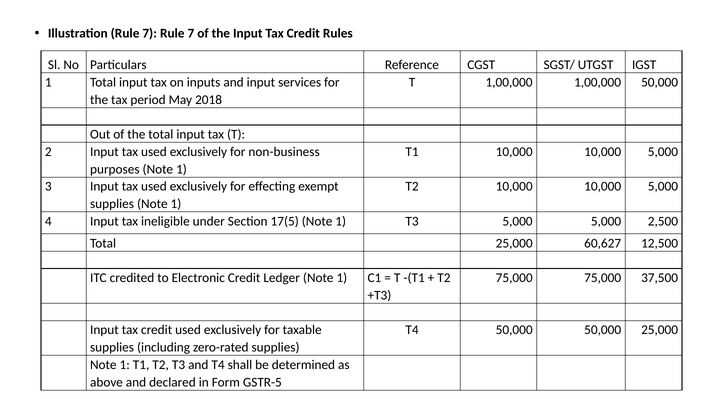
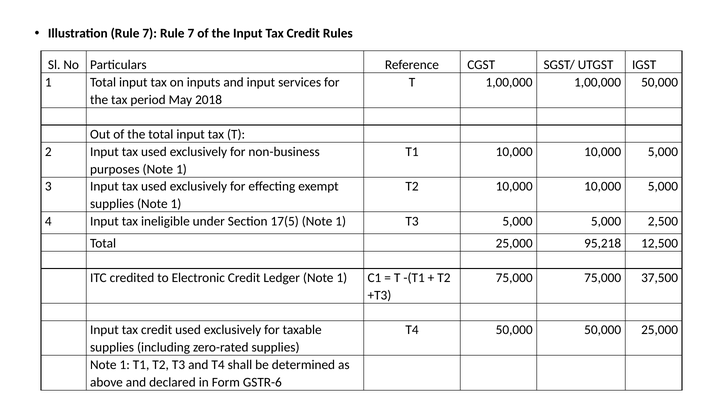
60,627: 60,627 -> 95,218 (603, 243)
GSTR-5: GSTR-5 -> GSTR-6 (262, 382)
